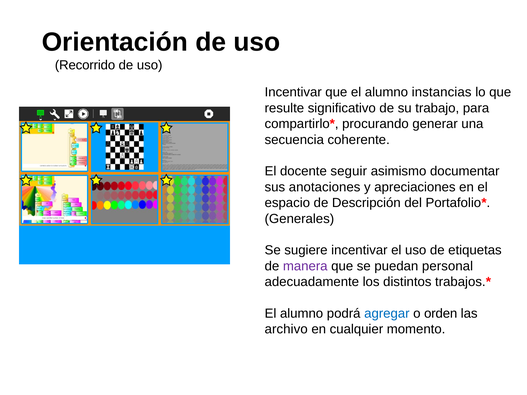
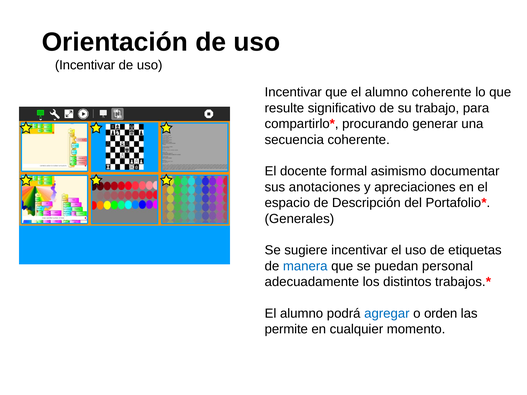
Recorrido: Recorrido -> Incentivar (85, 65)
alumno instancias: instancias -> coherente (442, 92)
seguir: seguir -> formal (349, 171)
manera colour: purple -> blue (305, 266)
archivo: archivo -> permite (286, 329)
